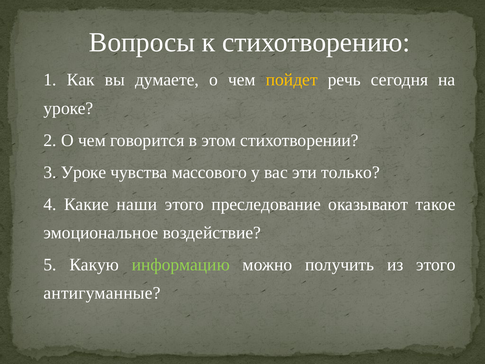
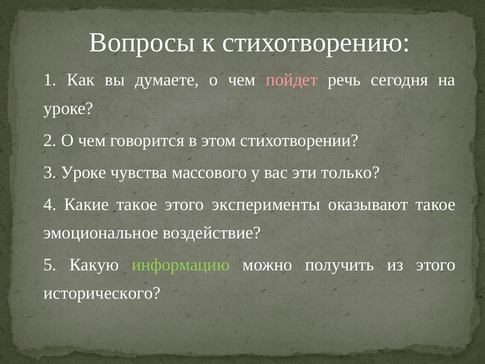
пойдет colour: yellow -> pink (292, 80)
Какие наши: наши -> такое (137, 204)
преследование: преследование -> эксперименты (266, 204)
антигуманные: антигуманные -> исторического (102, 293)
